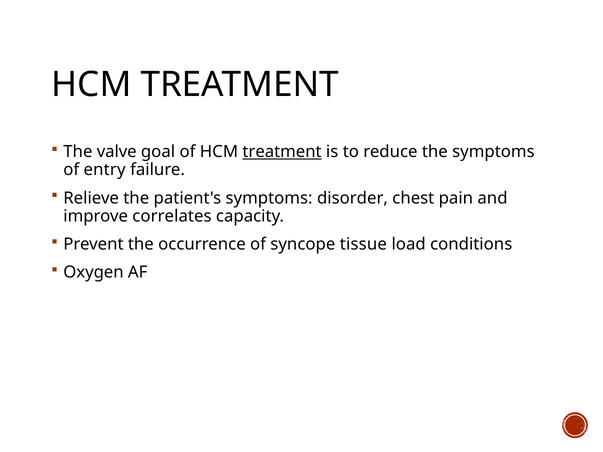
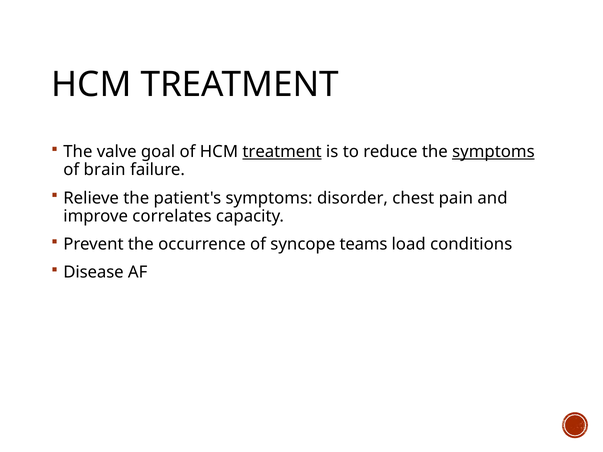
symptoms underline: none -> present (493, 152)
entry: entry -> brain (105, 170)
tissue: tissue -> teams (364, 244)
Oxygen: Oxygen -> Disease (93, 272)
